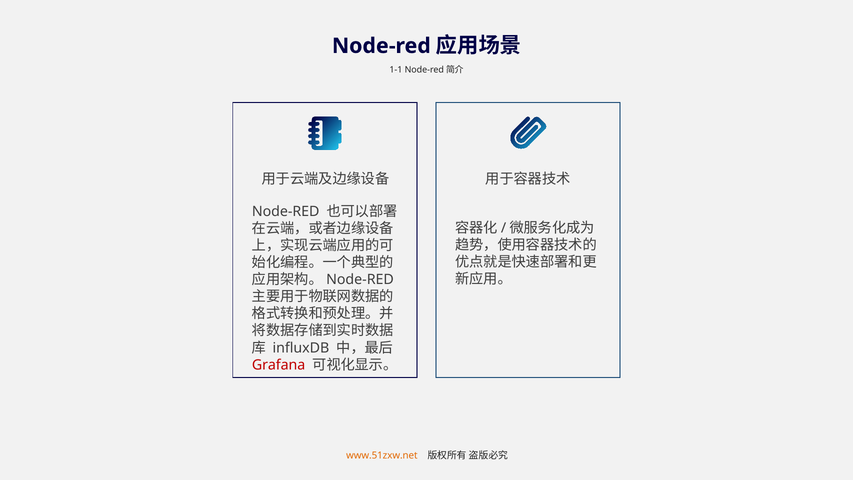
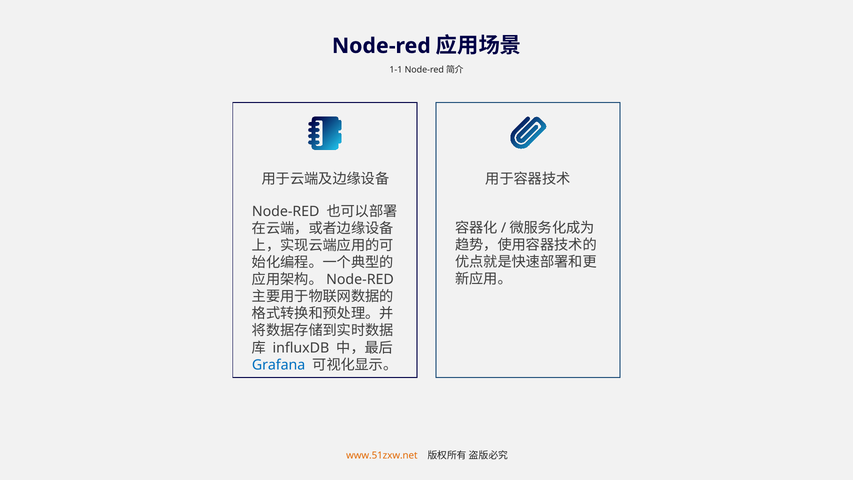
Grafana colour: red -> blue (279, 365)
